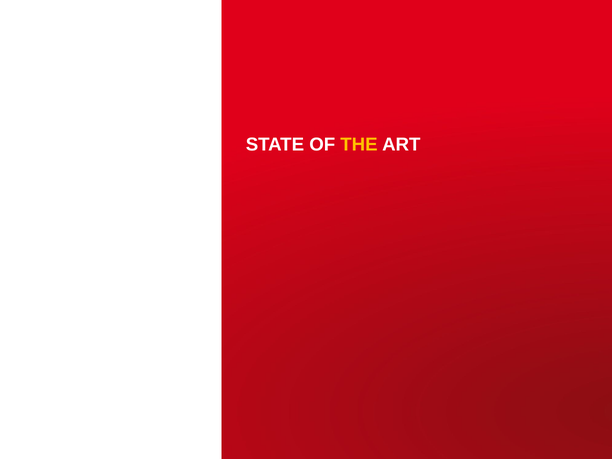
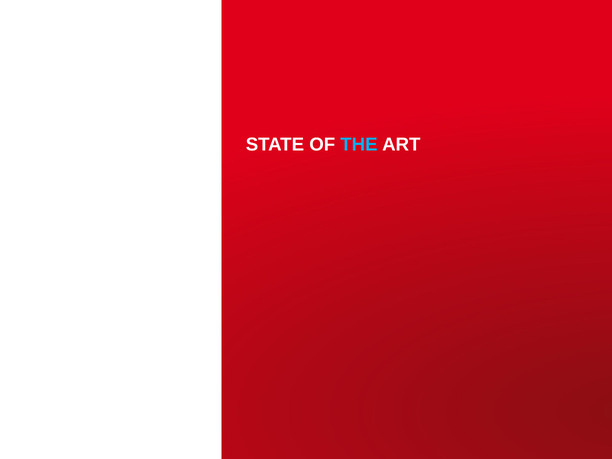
THE colour: yellow -> light blue (359, 144)
